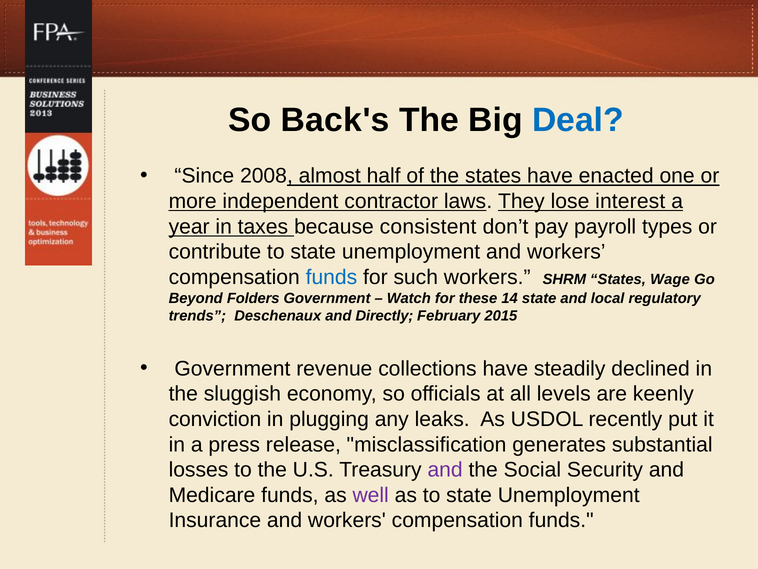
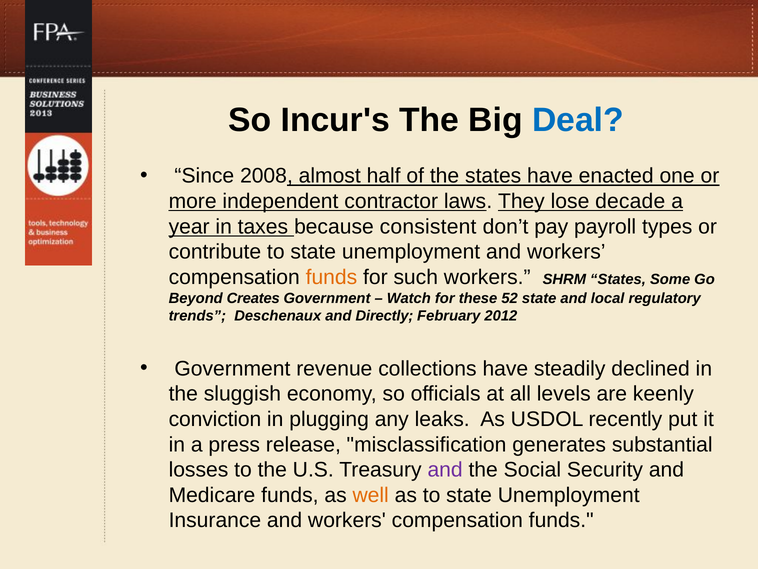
Back's: Back's -> Incur's (335, 120)
interest: interest -> decade (630, 201)
funds colour: blue -> orange (331, 277)
Wage: Wage -> Some (670, 279)
Folders: Folders -> Creates (253, 298)
14: 14 -> 52 (510, 298)
2015: 2015 -> 2012 (501, 316)
well colour: purple -> orange (371, 495)
